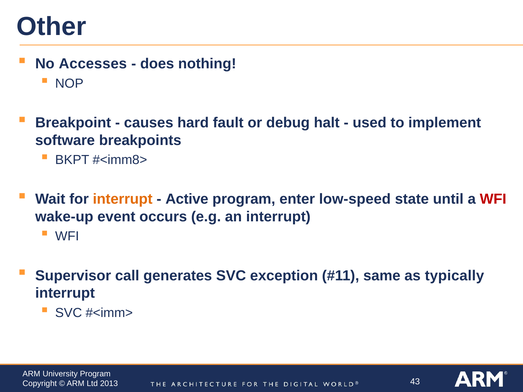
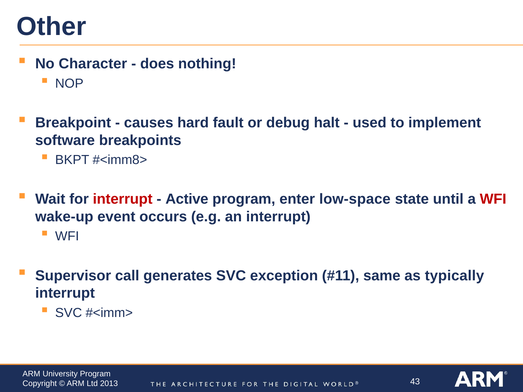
Accesses: Accesses -> Character (93, 64)
interrupt colour: orange -> red (123, 199)
low-speed: low-speed -> low-space (355, 199)
